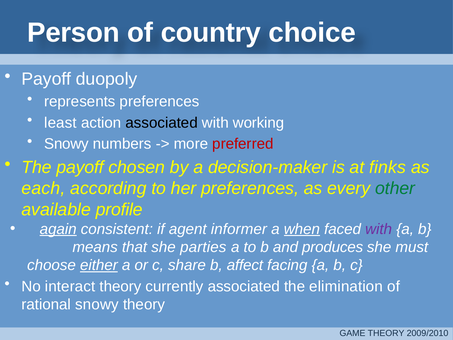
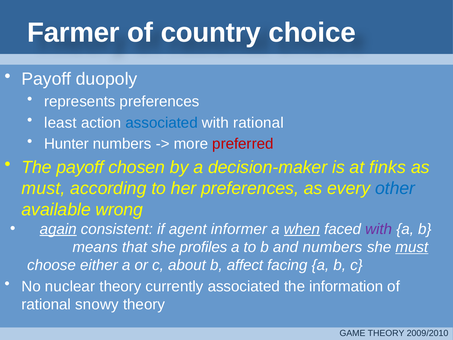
Person: Person -> Farmer (73, 33)
associated colour: black -> blue (162, 123)
with working: working -> rational (258, 123)
Snowy: Snowy -> Hunter (66, 144)
each: each -> must (43, 188)
other colour: green -> blue (395, 188)
profile: profile -> wrong (119, 209)
parties: parties -> profiles (203, 247)
and produces: produces -> numbers (332, 247)
must underline: none -> present (412, 247)
either underline: present -> none (99, 265)
share: share -> about (187, 265)
interact: interact -> nuclear (70, 286)
elimination: elimination -> information (346, 286)
